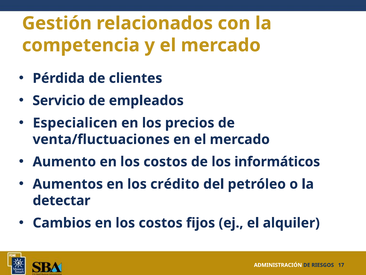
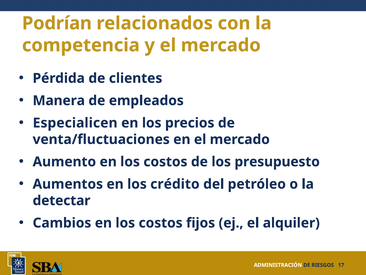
Gestión: Gestión -> Podrían (57, 23)
Servicio: Servicio -> Manera (59, 100)
informáticos: informáticos -> presupuesto (277, 161)
